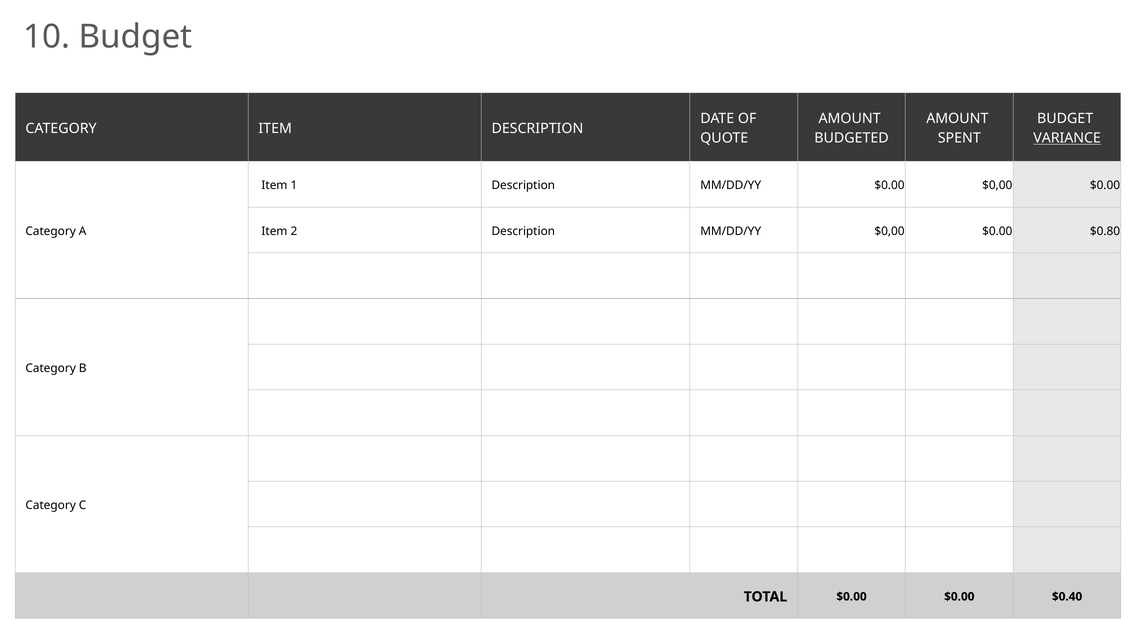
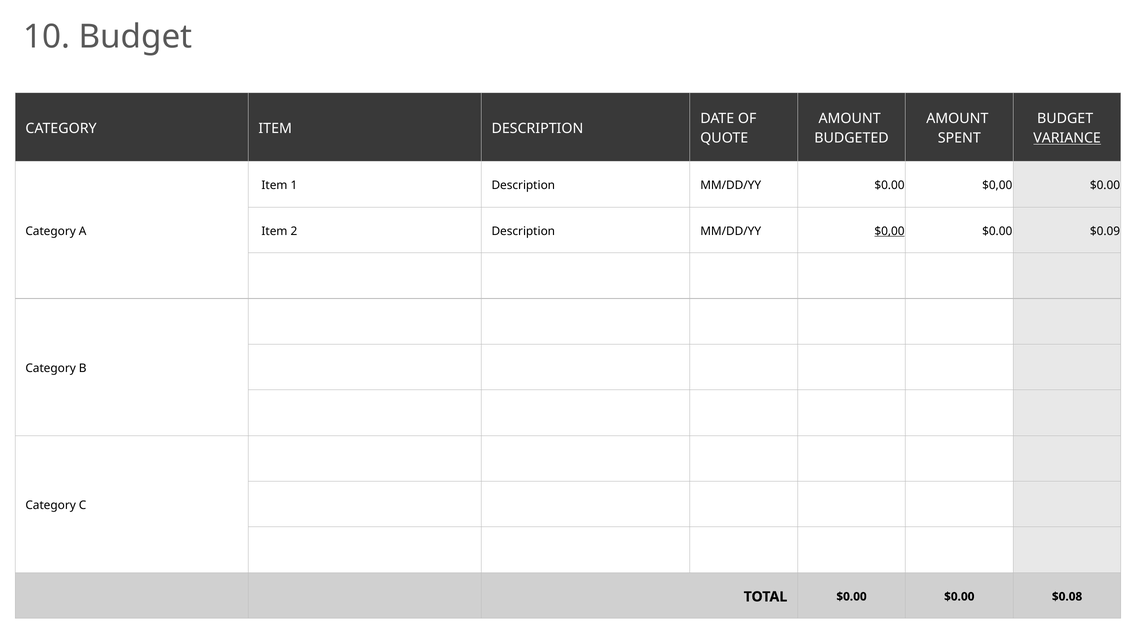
$0,00 underline: none -> present (890, 231)
$0.80: $0.80 -> $0.09 (1105, 231)
$0.40: $0.40 -> $0.08 (1067, 597)
